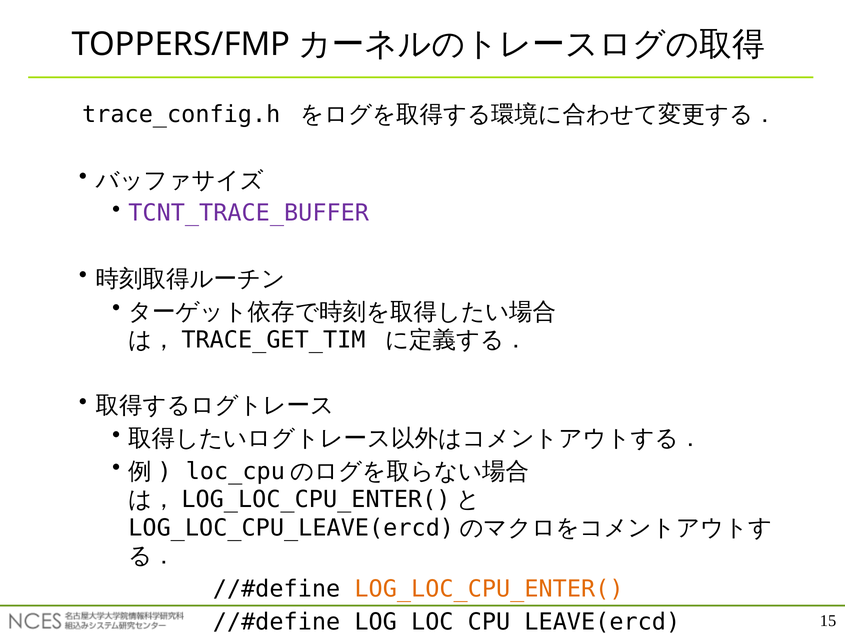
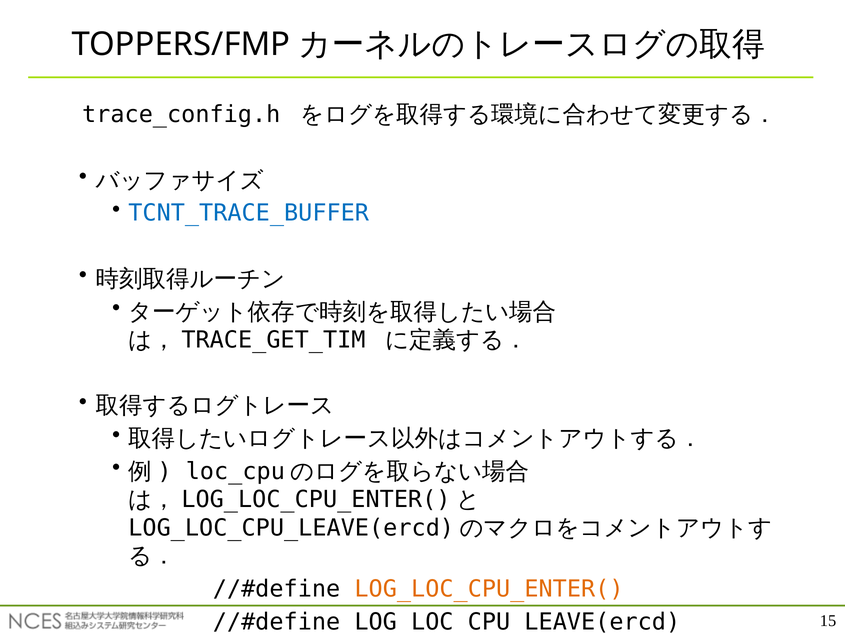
TCNT_TRACE_BUFFER colour: purple -> blue (249, 213)
